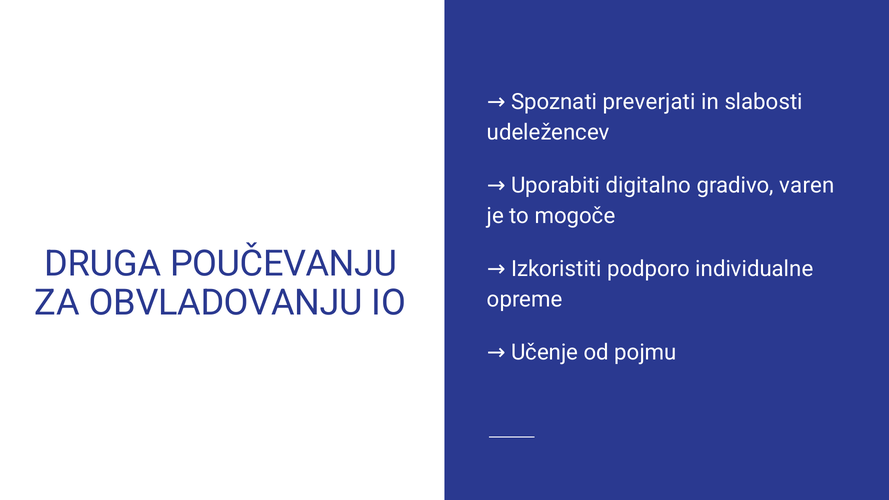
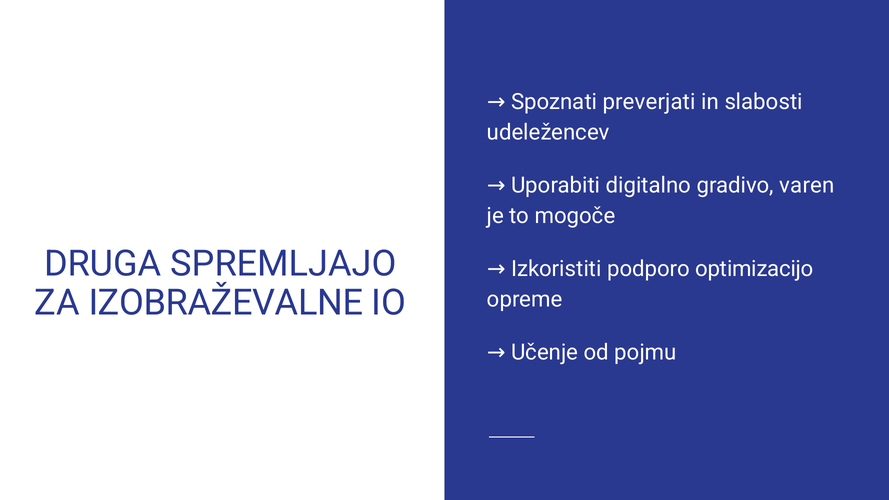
POUČEVANJU: POUČEVANJU -> SPREMLJAJO (283, 264)
individualne: individualne -> optimizacijo (754, 269)
OBVLADOVANJU: OBVLADOVANJU -> IZOBRAŽEVALNE (226, 303)
